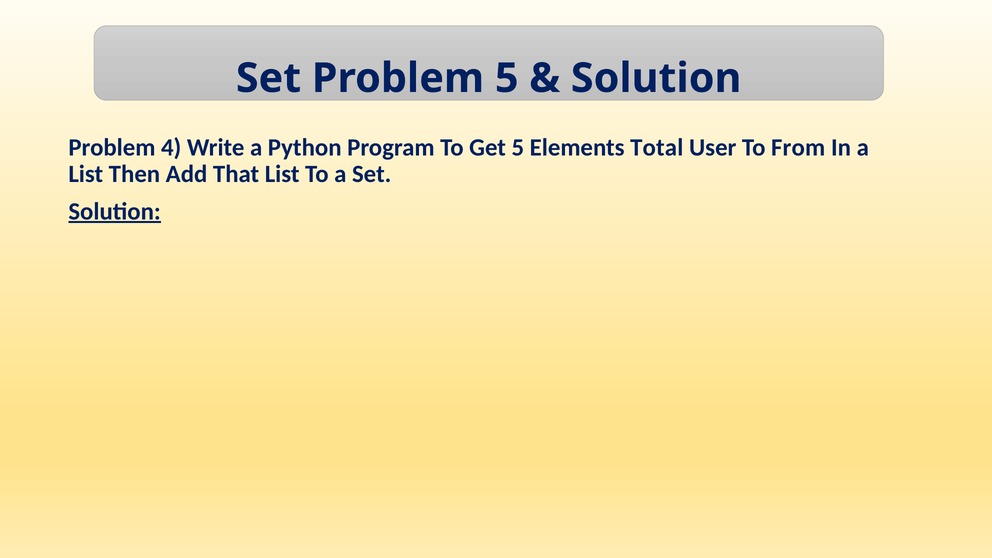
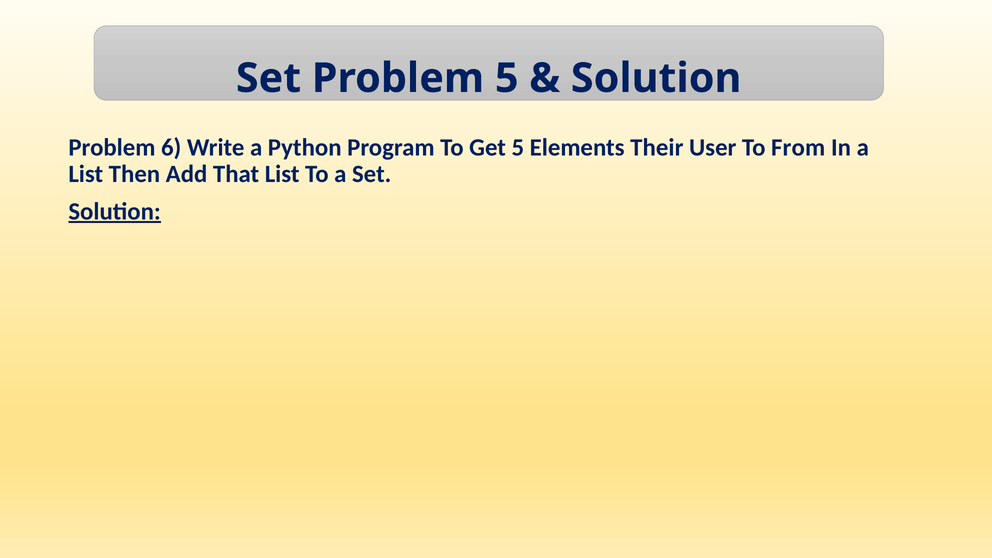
4: 4 -> 6 (171, 147)
Total: Total -> Their (657, 147)
